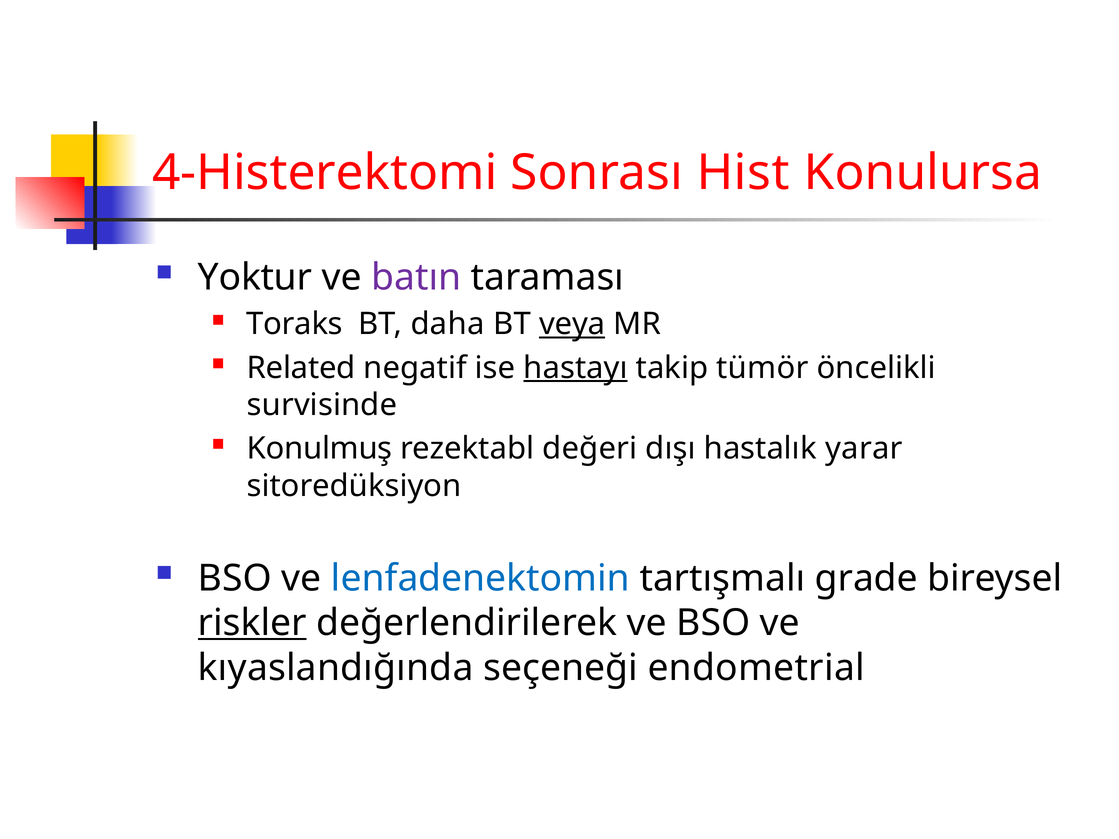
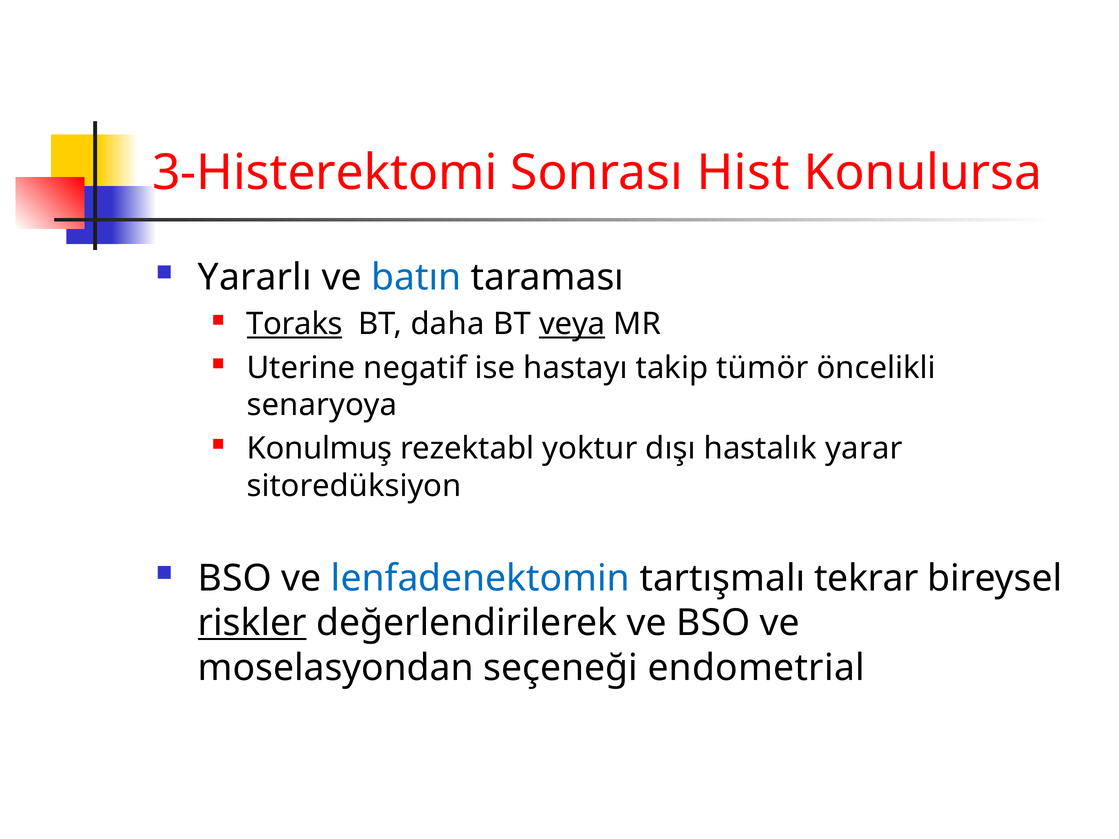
4-Histerektomi: 4-Histerektomi -> 3-Histerektomi (325, 173)
Yoktur: Yoktur -> Yararlı (255, 278)
batın colour: purple -> blue (416, 278)
Toraks underline: none -> present (295, 324)
Related: Related -> Uterine (301, 368)
hastayı underline: present -> none (576, 368)
survisinde: survisinde -> senaryoya (322, 405)
değeri: değeri -> yoktur (590, 449)
grade: grade -> tekrar (866, 578)
kıyaslandığında: kıyaslandığında -> moselasyondan (336, 668)
